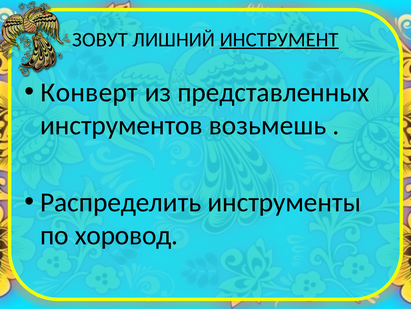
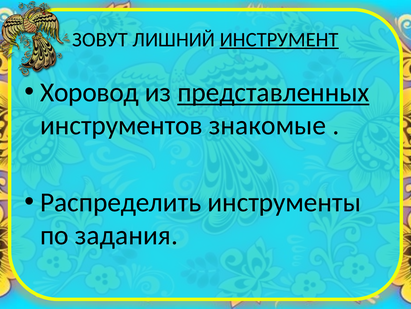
Конверт: Конверт -> Хоровод (89, 92)
представленных underline: none -> present (273, 92)
возьмешь: возьмешь -> знакомые (268, 125)
хоровод: хоровод -> задания (126, 235)
